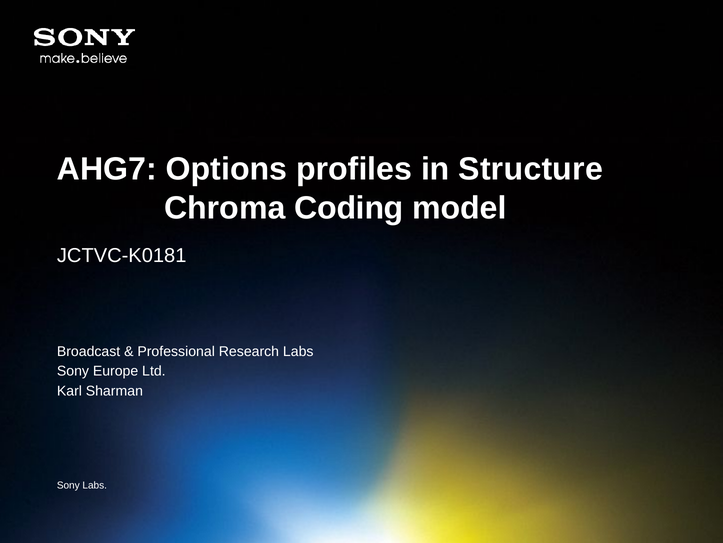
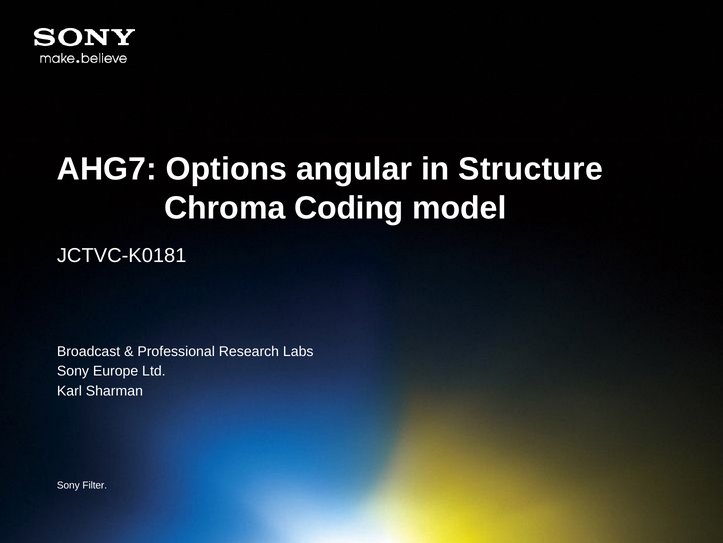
profiles: profiles -> angular (354, 169)
Sony Labs: Labs -> Filter (95, 485)
